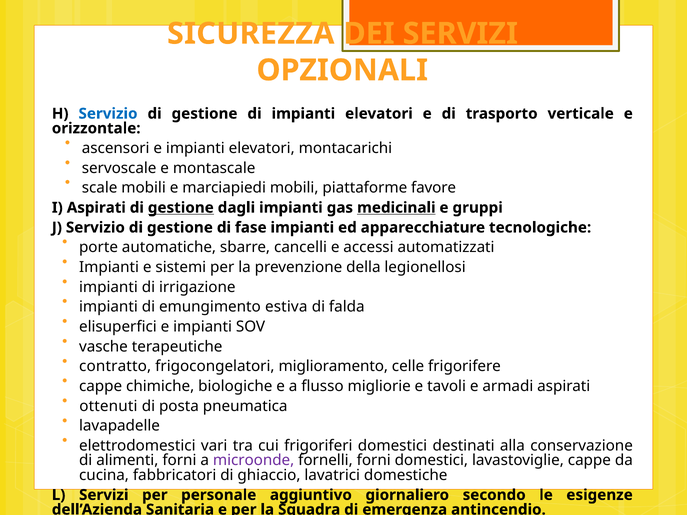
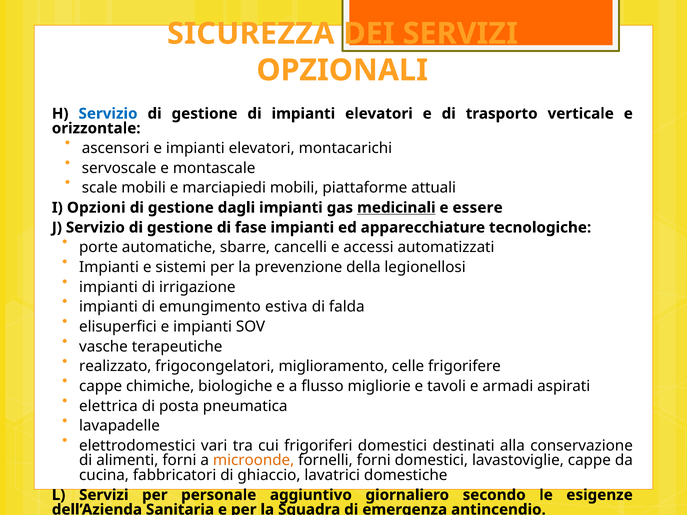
favore: favore -> attuali (434, 188)
I Aspirati: Aspirati -> Opzioni (96, 208)
gestione underline: present -> none (181, 208)
gruppi: gruppi -> essere (478, 208)
contratto: contratto -> realizzato (115, 367)
ottenuti: ottenuti -> elettrica (108, 406)
microonde colour: purple -> orange (254, 461)
